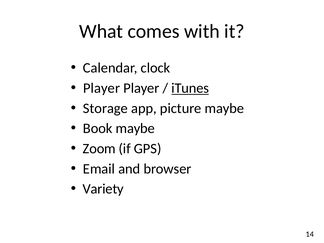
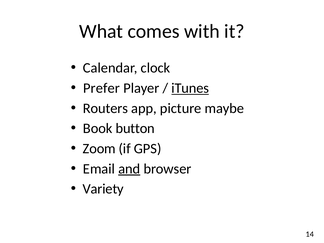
Player: Player -> Prefer (102, 88)
Storage: Storage -> Routers (105, 108)
Book maybe: maybe -> button (135, 128)
and underline: none -> present (129, 169)
